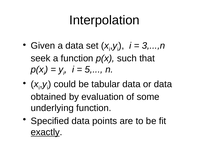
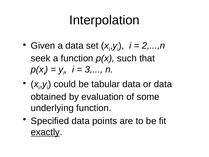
3,...,n: 3,...,n -> 2,...,n (154, 46)
5: 5 -> 3 (94, 69)
